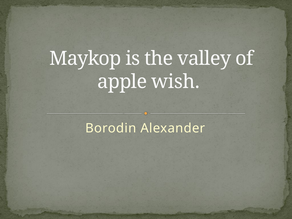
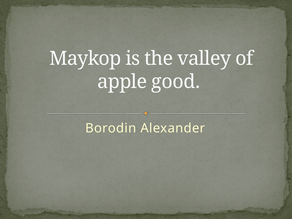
wish: wish -> good (176, 82)
